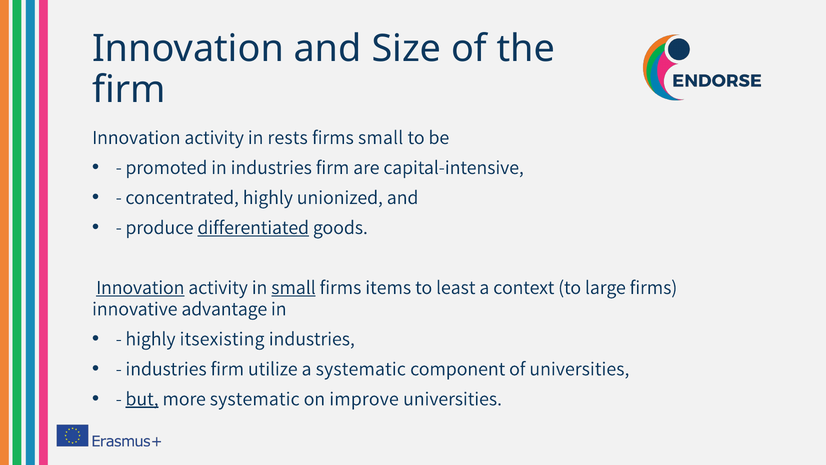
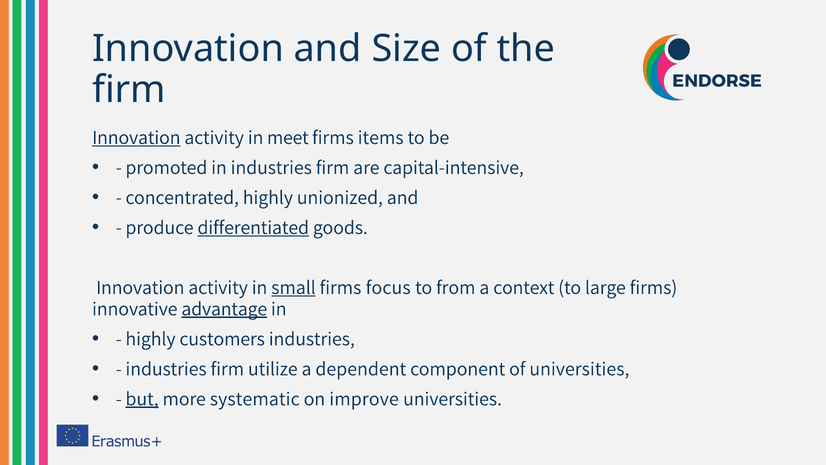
Innovation underline: none -> present (136, 137)
rests: rests -> meet (288, 137)
firms small: small -> items (381, 137)
Innovation underline: present -> none (140, 287)
items: items -> focus (388, 287)
least: least -> from (456, 287)
advantage underline: none -> present (224, 309)
itsexisting: itsexisting -> customers (222, 339)
a systematic: systematic -> dependent (361, 369)
